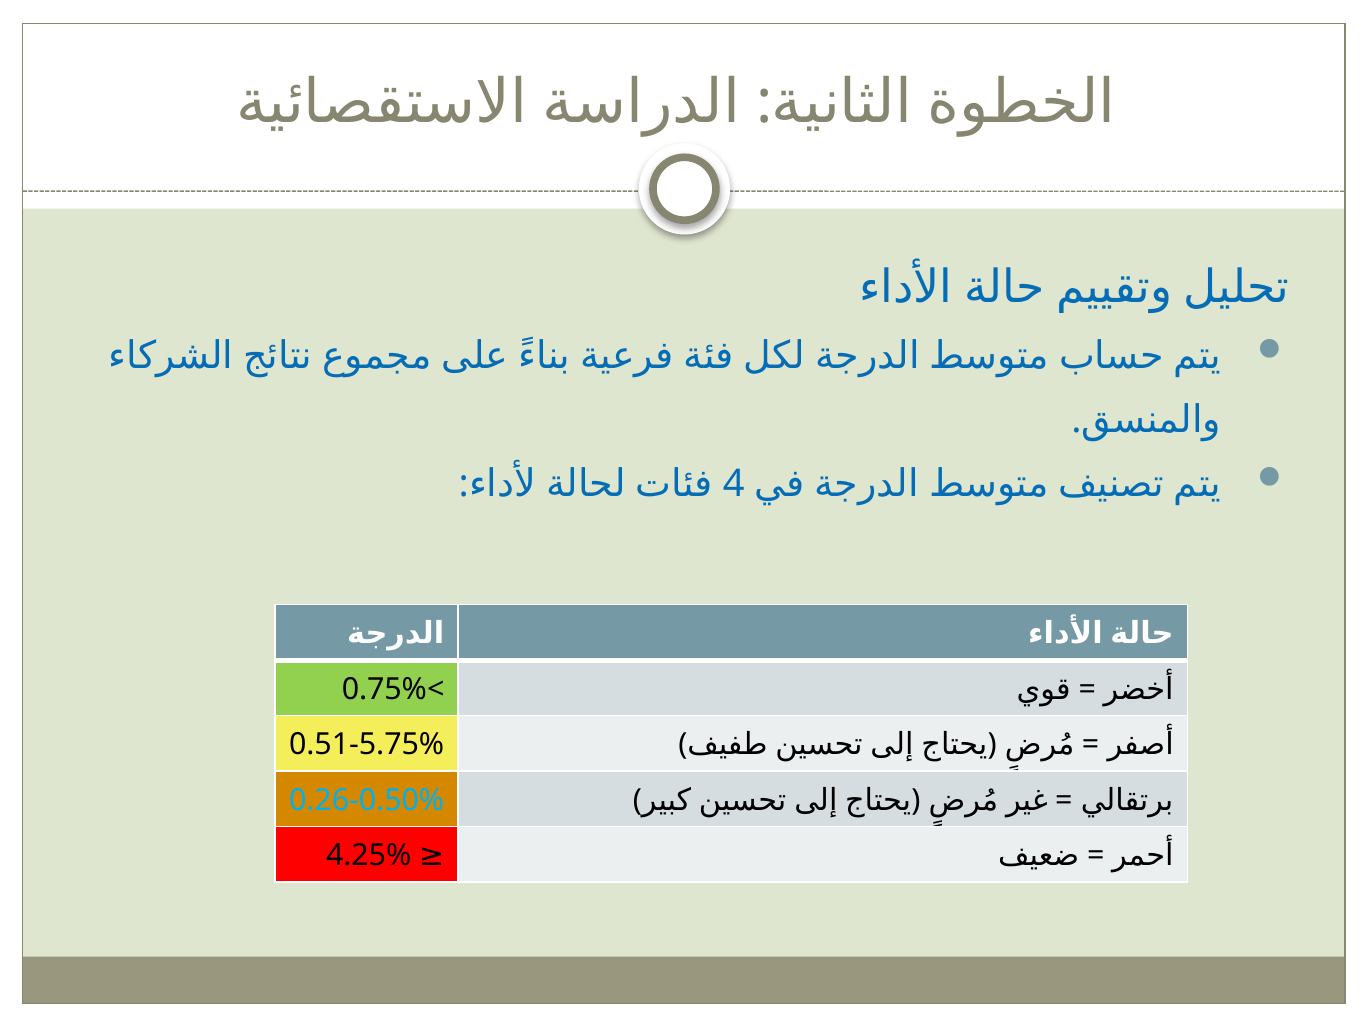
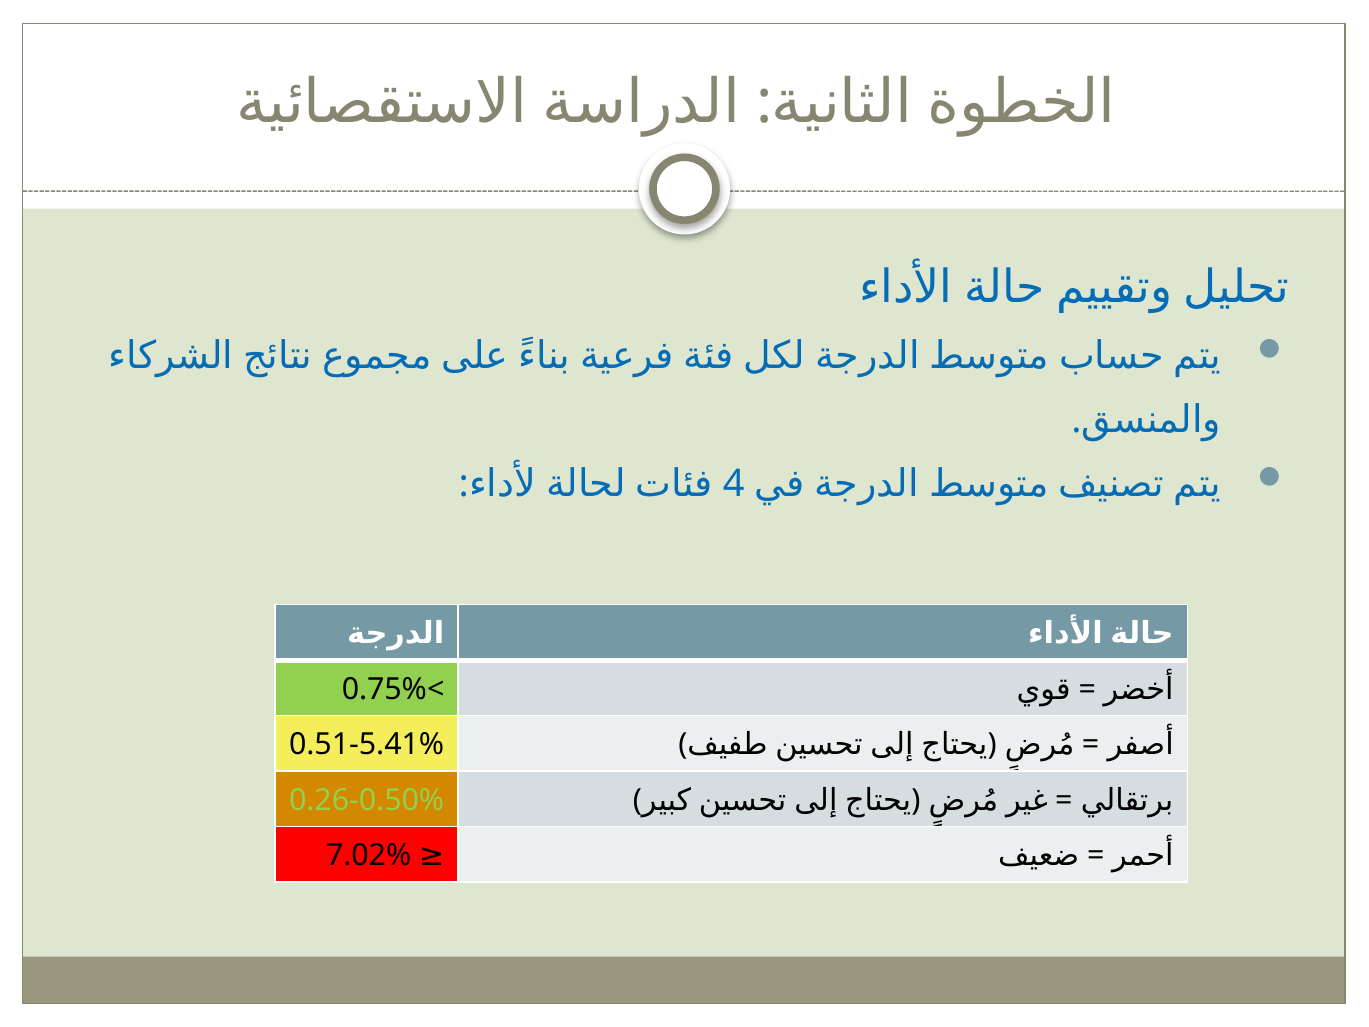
0.51-5.75%: 0.51-5.75% -> 0.51-5.41% (367, 745)
0.26-0.50% colour: light blue -> light green (367, 800)
4.25%: 4.25% -> 7.02% (369, 856)
